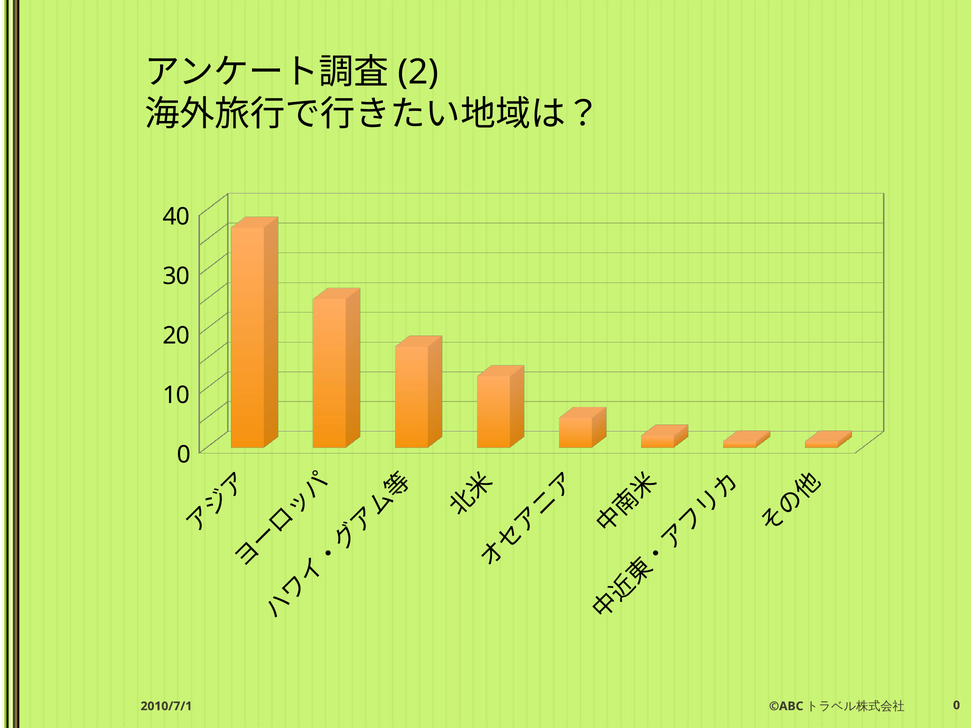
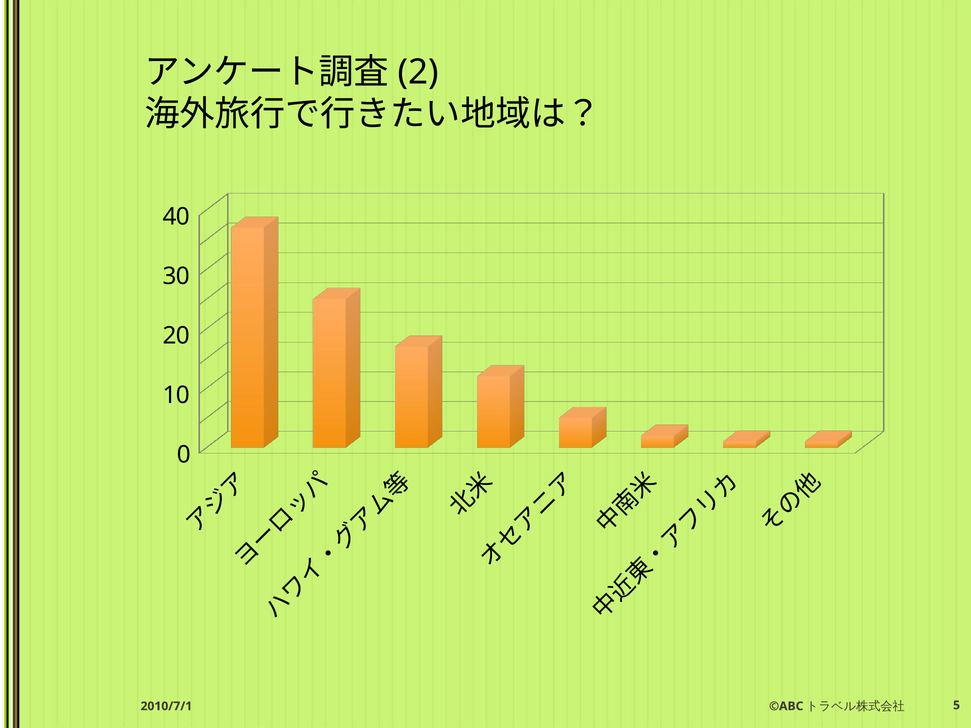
0: 0 -> 5 (957, 706)
